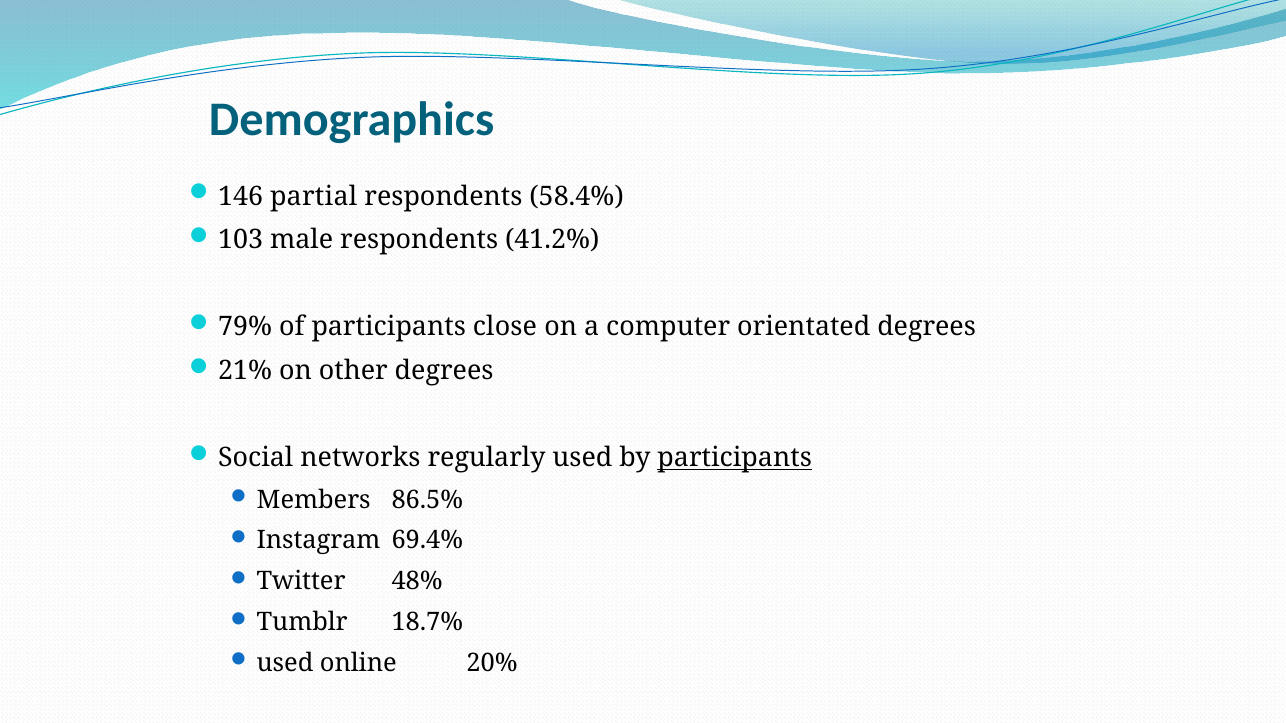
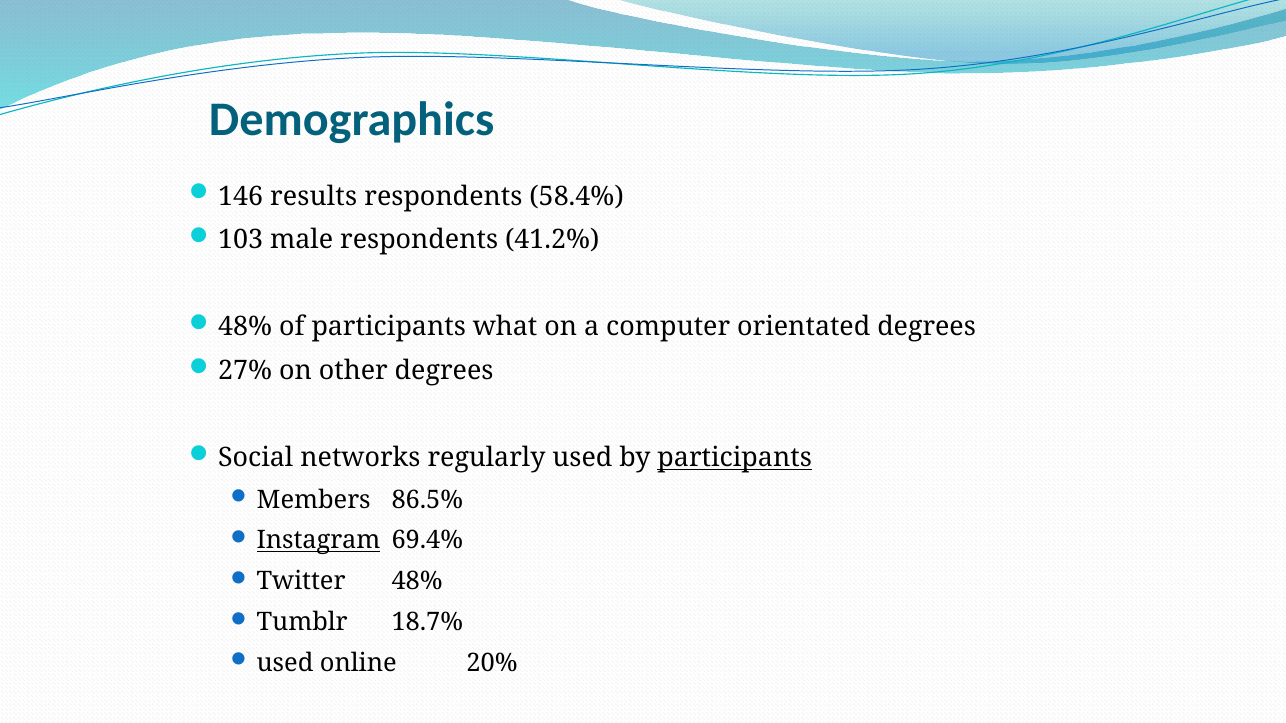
partial: partial -> results (314, 196)
79%: 79% -> 48% (245, 327)
close: close -> what (505, 327)
21%: 21% -> 27% (245, 371)
Instagram underline: none -> present (319, 541)
